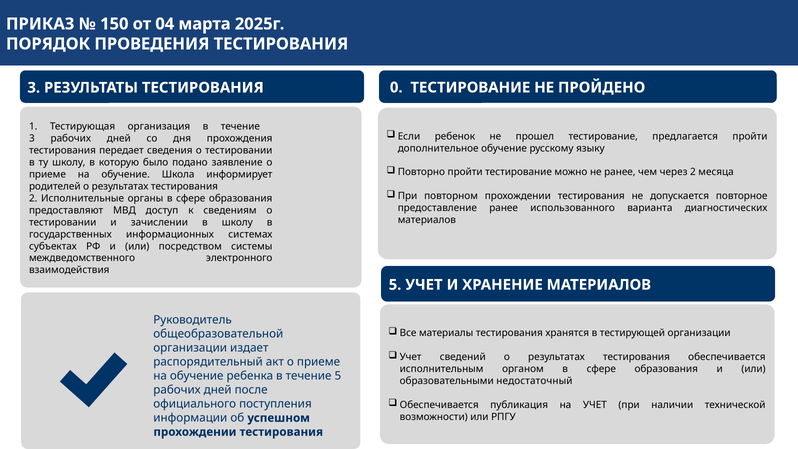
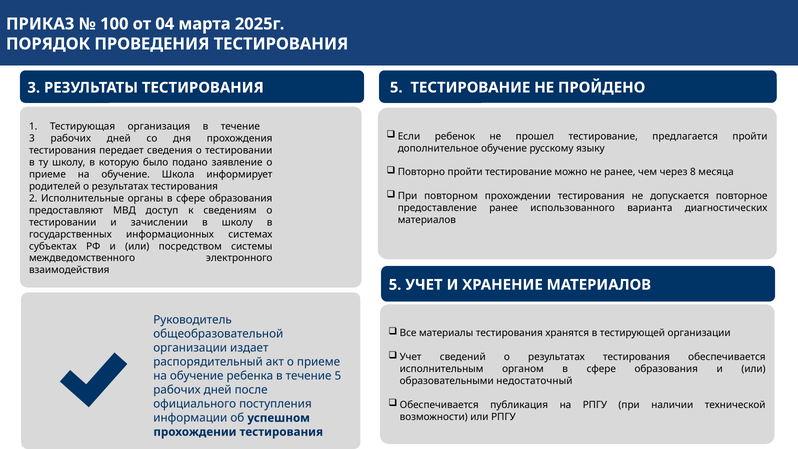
150: 150 -> 100 (114, 24)
РЕЗУЛЬТАТЫ ТЕСТИРОВАНИЯ 0: 0 -> 5 (396, 87)
через 2: 2 -> 8 (693, 172)
на УЧЕТ: УЧЕТ -> РПГУ (595, 405)
